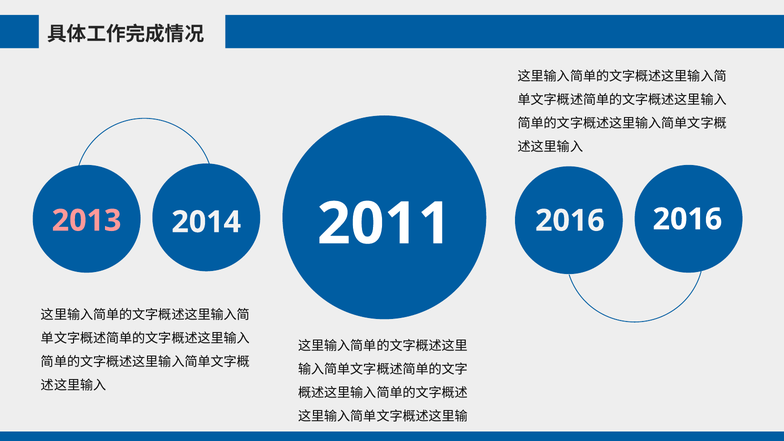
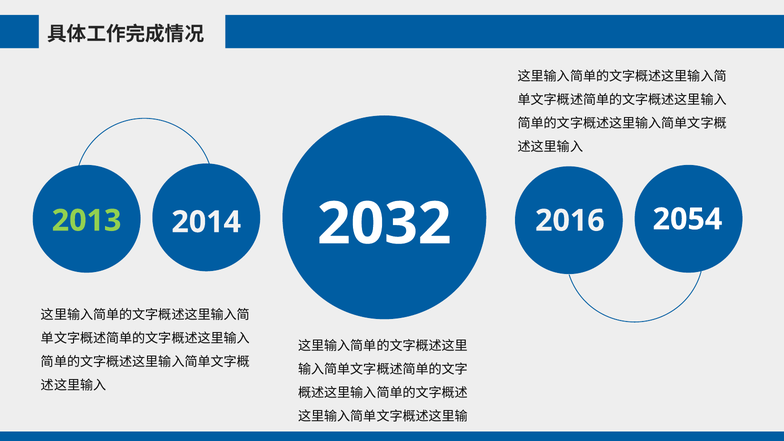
2013 colour: pink -> light green (87, 221)
2011: 2011 -> 2032 (384, 224)
2016 2016: 2016 -> 2054 (687, 219)
